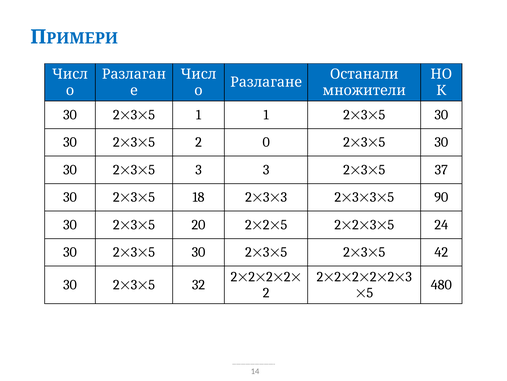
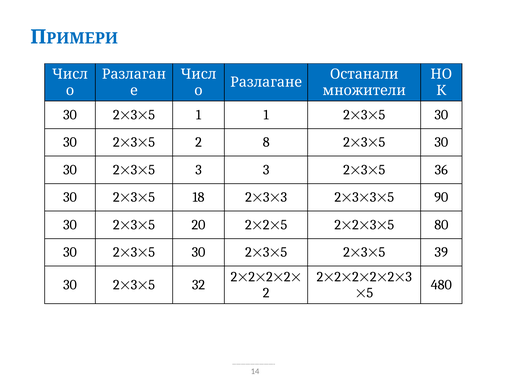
0: 0 -> 8 (266, 142)
37: 37 -> 36 (441, 169)
24: 24 -> 80 (441, 224)
42: 42 -> 39 (441, 252)
